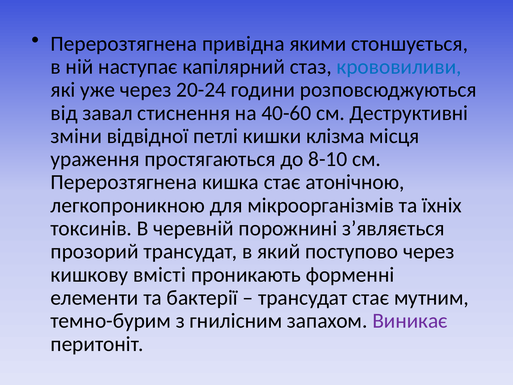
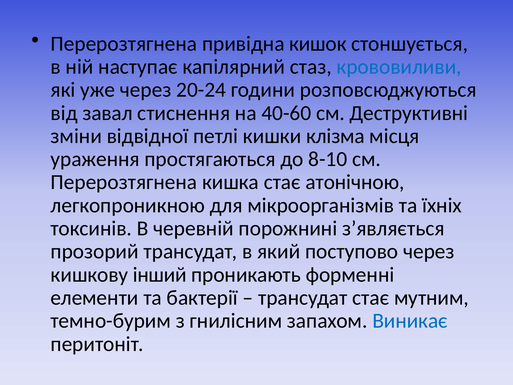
якими: якими -> кишок (318, 44)
вмісті: вмісті -> інший (160, 274)
Виникає colour: purple -> blue (410, 321)
